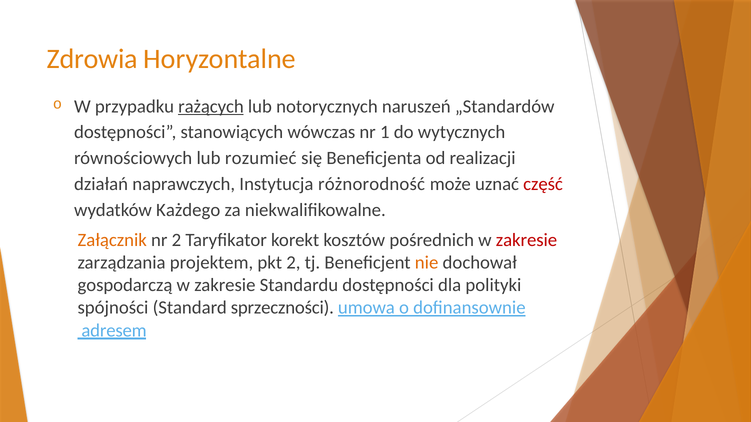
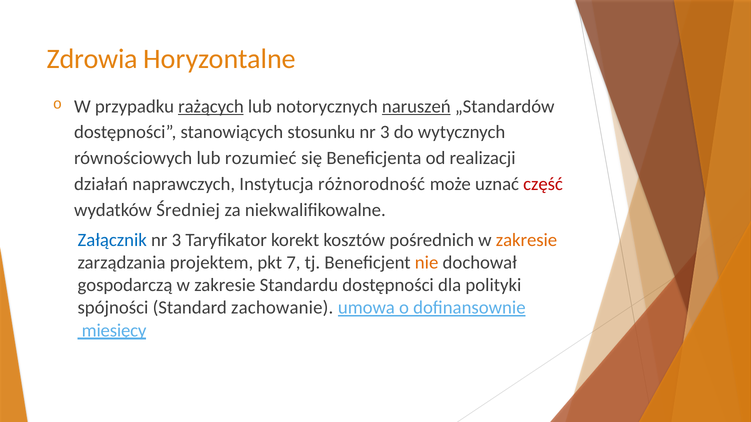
naruszeń underline: none -> present (416, 106)
wówczas: wówczas -> stosunku (321, 132)
1: 1 -> 3 (385, 132)
Każdego: Każdego -> Średniej (188, 210)
Załącznik colour: orange -> blue (112, 240)
2: 2 -> 3 (176, 240)
zakresie colour: red -> orange (526, 240)
pkt 2: 2 -> 7 (293, 263)
sprzeczności: sprzeczności -> zachowanie (282, 308)
adresem: adresem -> miesięcy (114, 331)
